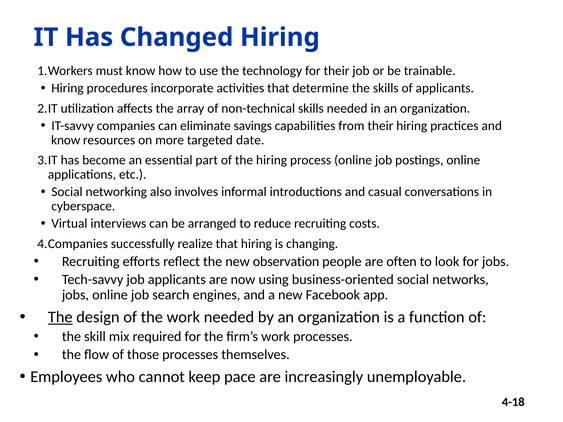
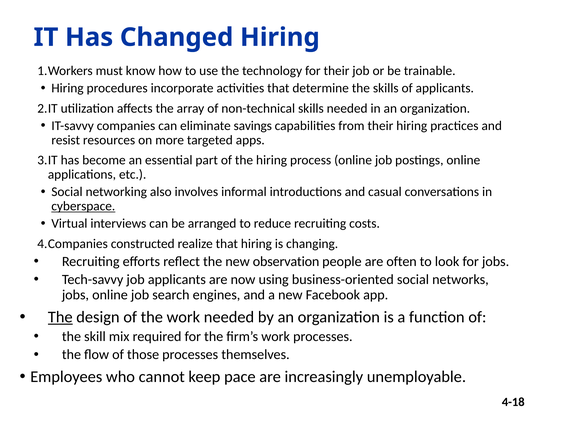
know: know -> resist (66, 140)
date: date -> apps (250, 140)
cyberspace underline: none -> present (83, 206)
successfully: successfully -> constructed (143, 244)
